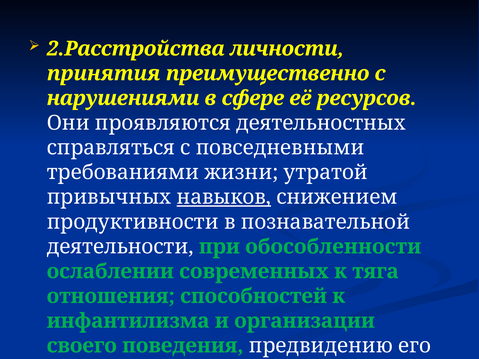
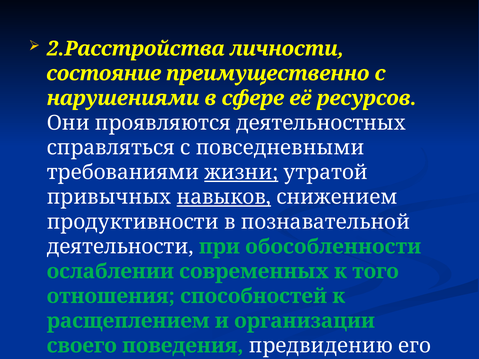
принятия: принятия -> состояние (104, 73)
жизни underline: none -> present (241, 173)
тяга: тяга -> того (376, 272)
инфантилизма: инфантилизма -> расщеплением (128, 321)
